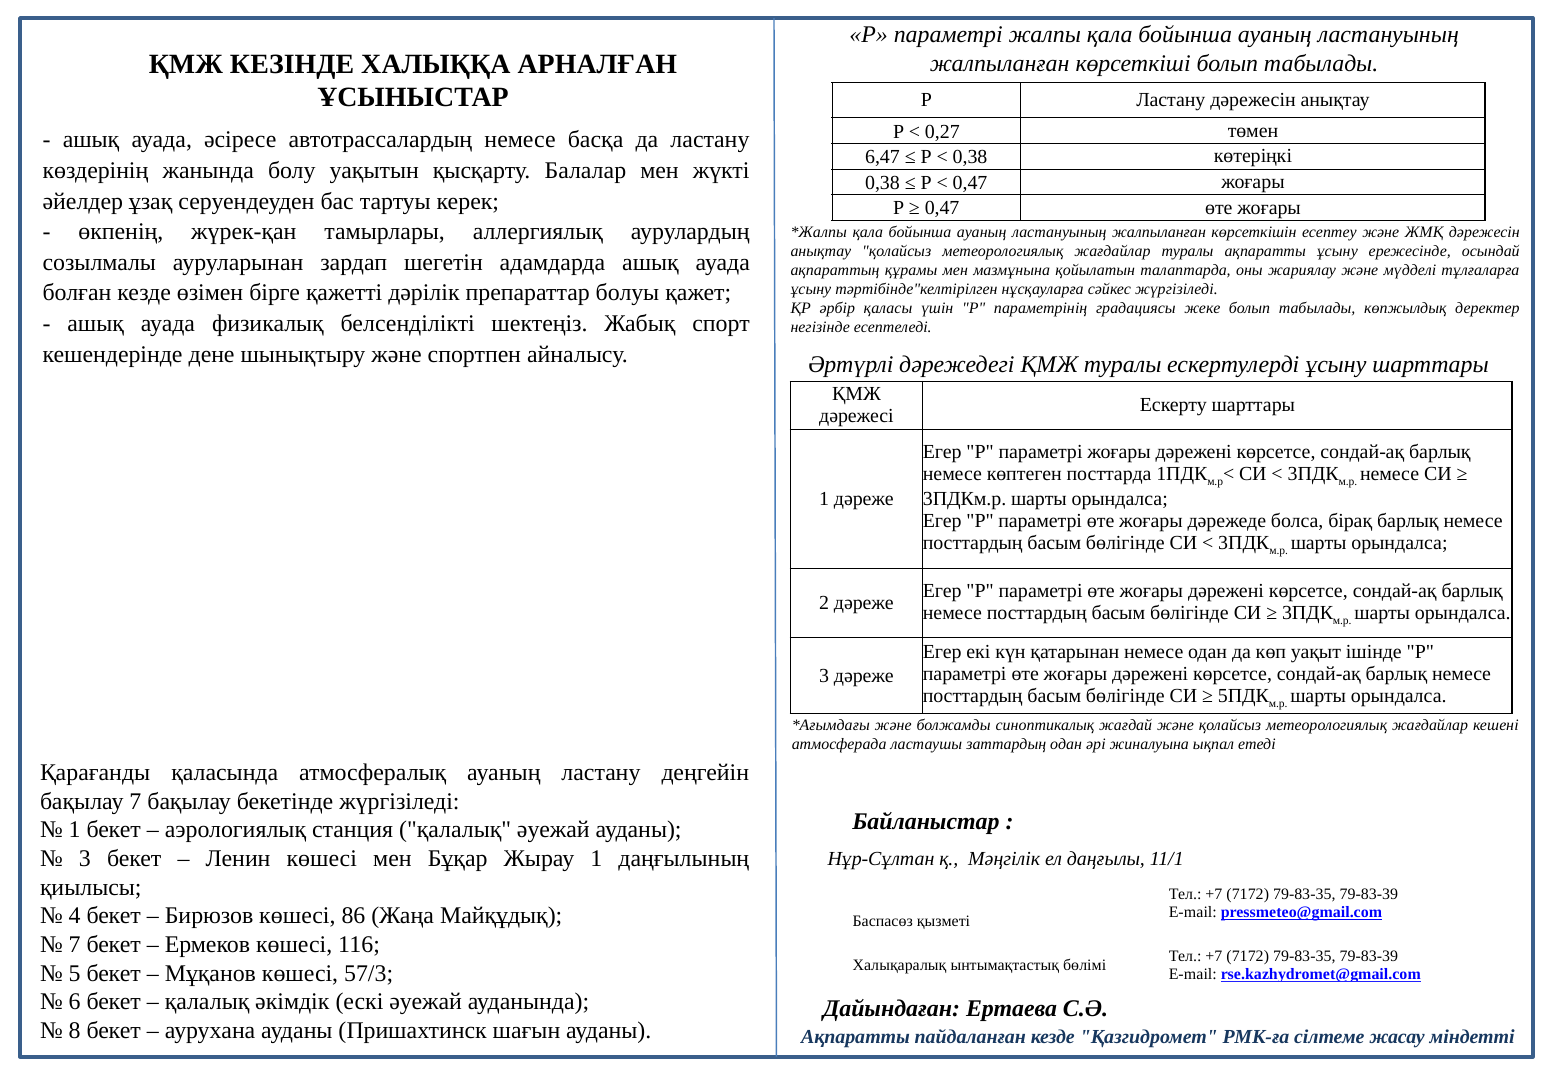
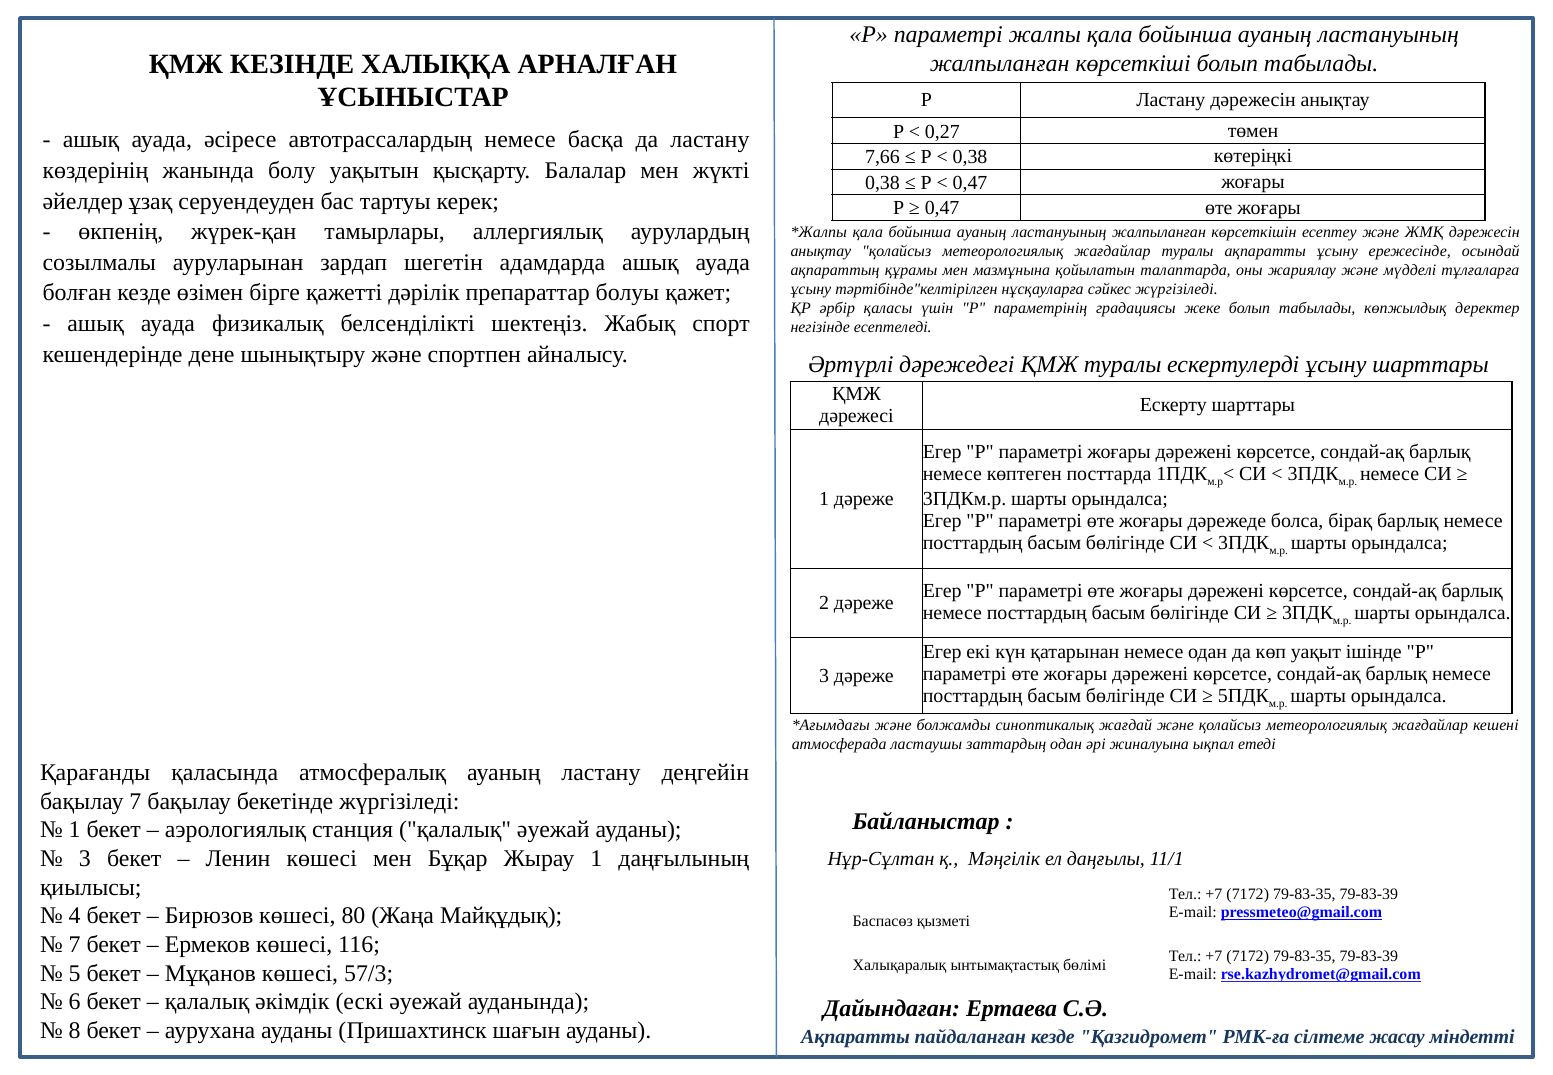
6,47: 6,47 -> 7,66 (883, 157)
86: 86 -> 80 (353, 916)
